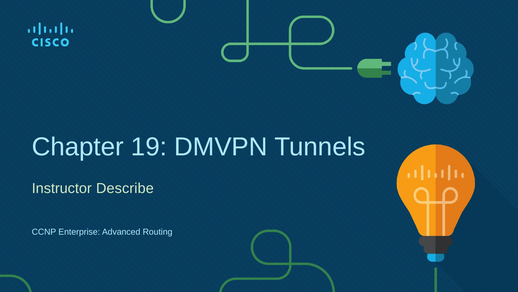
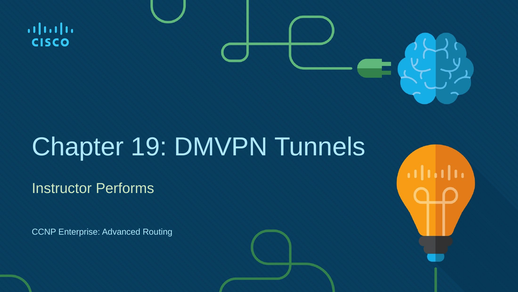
Describe: Describe -> Performs (125, 188)
